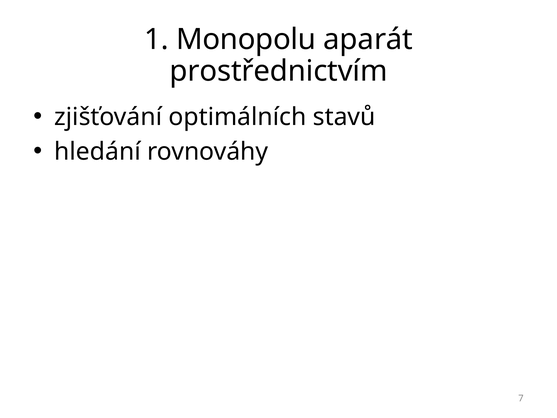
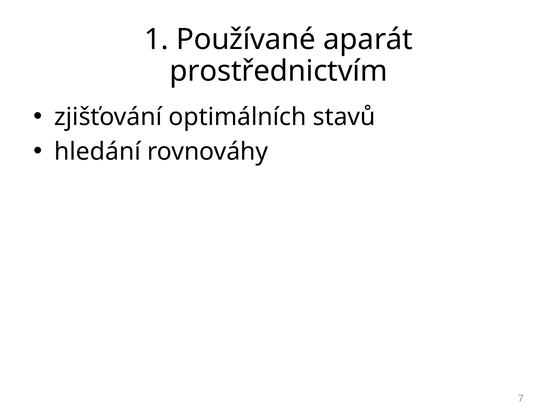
Monopolu: Monopolu -> Používané (246, 39)
